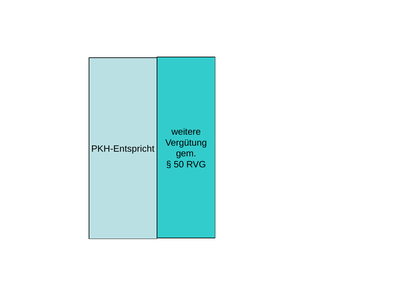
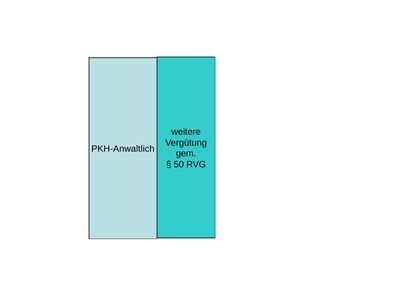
PKH-Entspricht: PKH-Entspricht -> PKH-Anwaltlich (123, 149)
